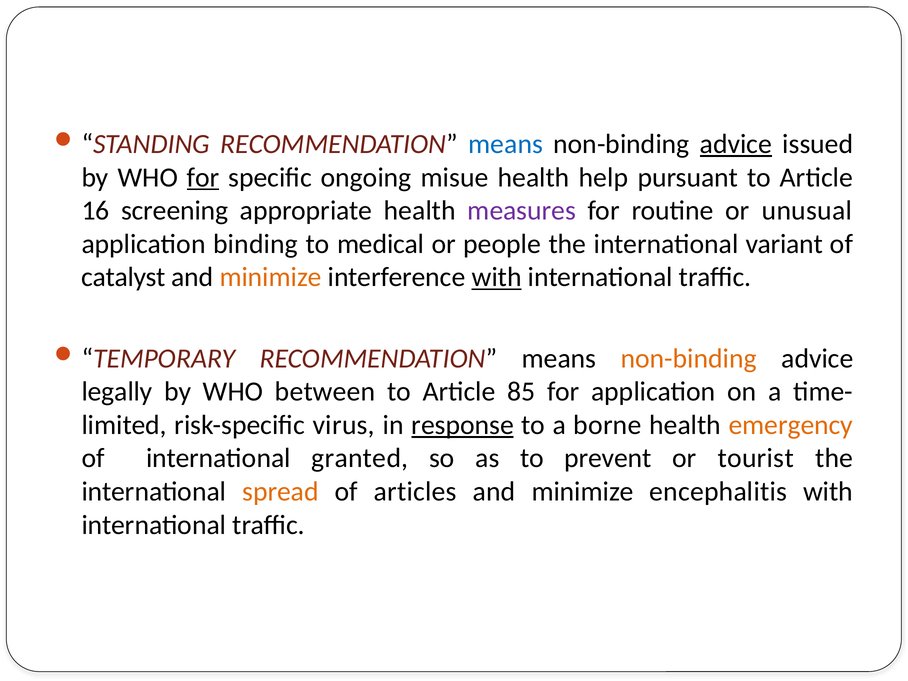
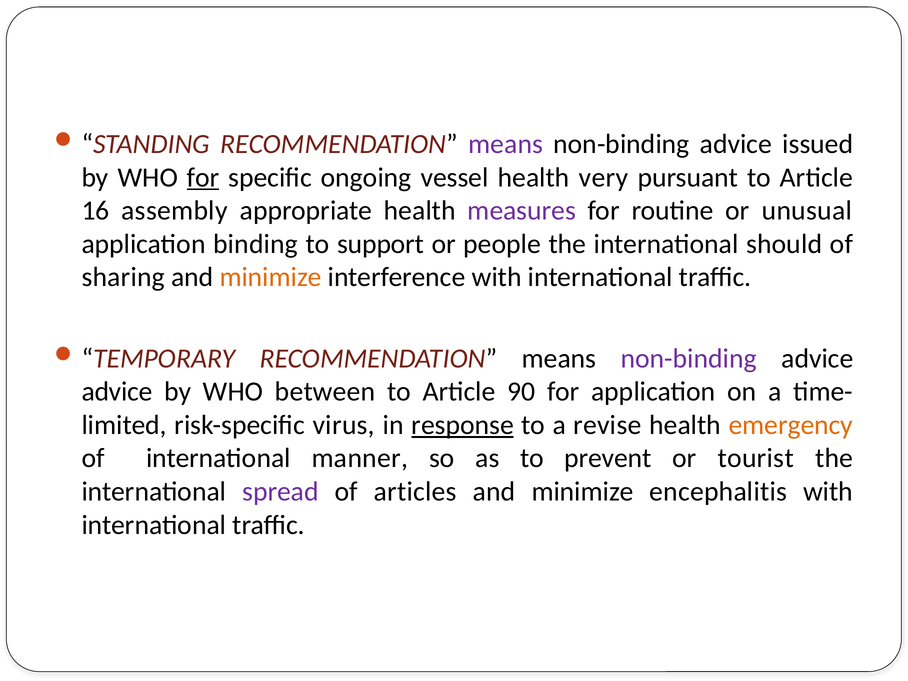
means colour: blue -> purple (506, 144)
advice underline: present -> none (736, 144)
misue: misue -> vessel (455, 177)
help: help -> very (603, 177)
screening: screening -> assembly (175, 211)
medical: medical -> support (381, 244)
variant: variant -> should (784, 244)
catalyst: catalyst -> sharing (123, 277)
with underline: present -> none (497, 277)
non-binding colour: orange -> purple (689, 358)
legally: legally -> advice (117, 392)
85: 85 -> 90 (521, 392)
borne: borne -> revise (607, 425)
granted: granted -> manner (360, 458)
spread colour: orange -> purple (281, 492)
